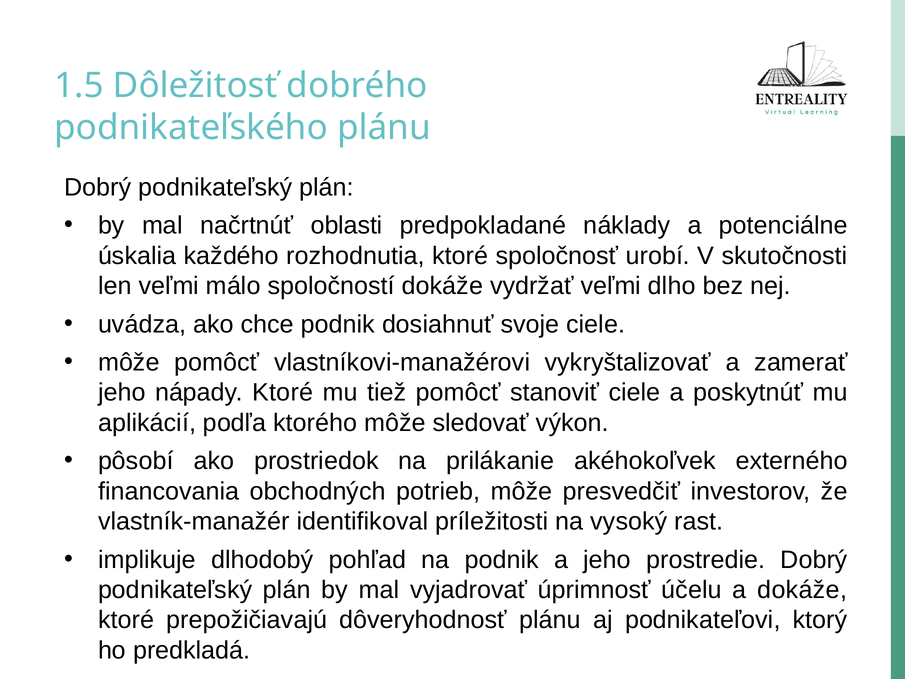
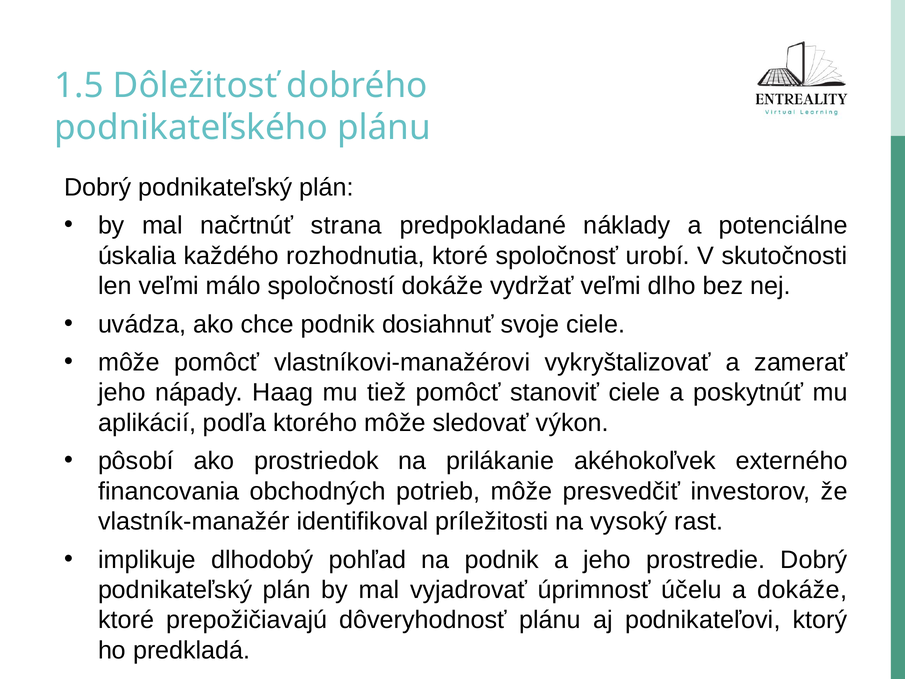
oblasti: oblasti -> strana (346, 226)
nápady Ktoré: Ktoré -> Haag (283, 393)
